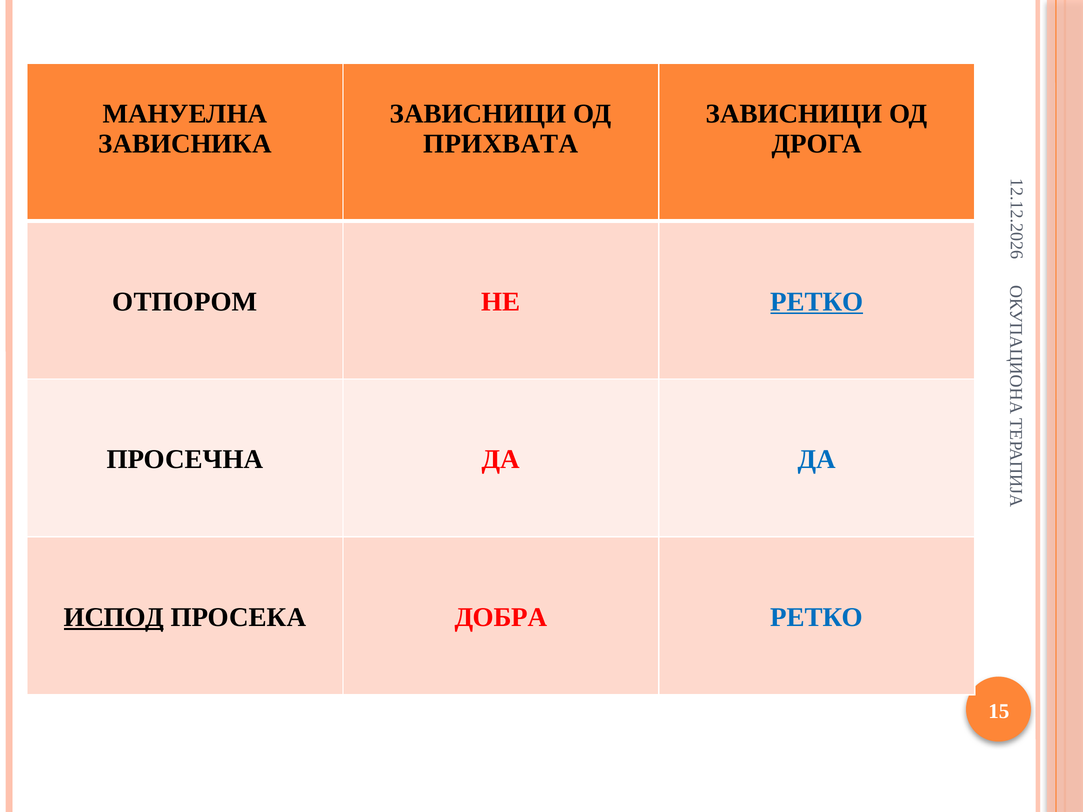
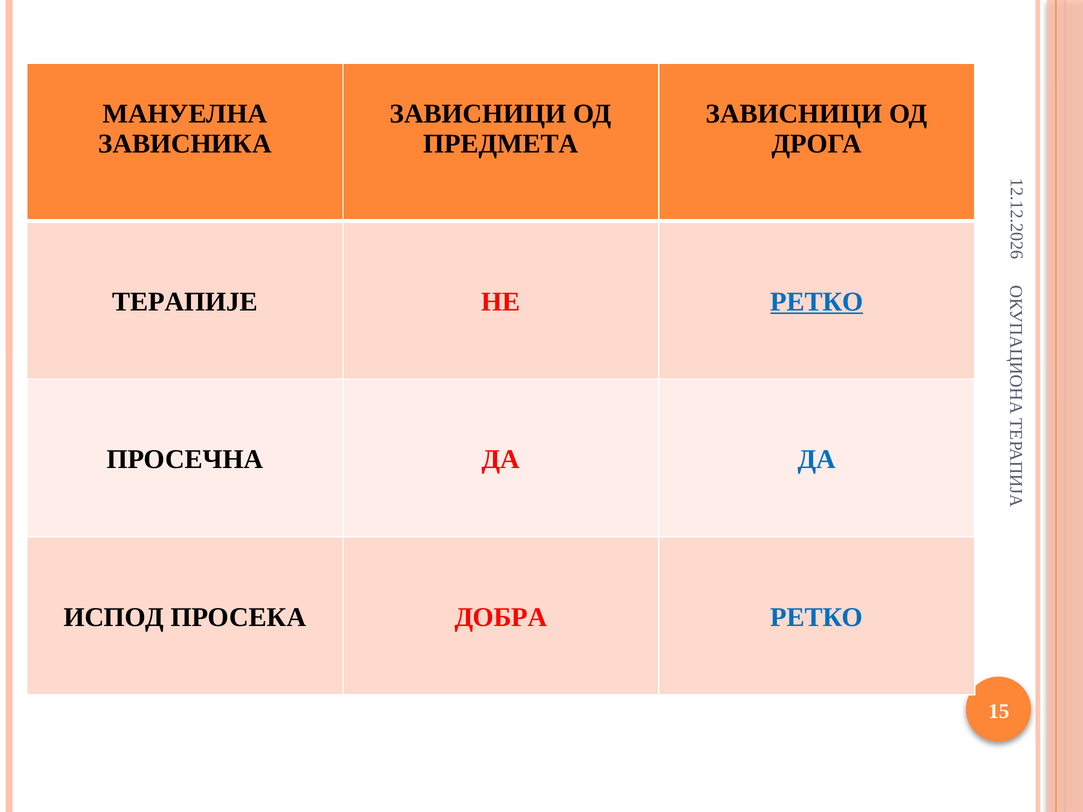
ПРИХВАТА: ПРИХВАТА -> ПРЕДМЕТА (501, 144)
ОТПОРОМ: ОТПОРОМ -> ТЕРАПИЈЕ (185, 302)
ИСПОД underline: present -> none (114, 618)
